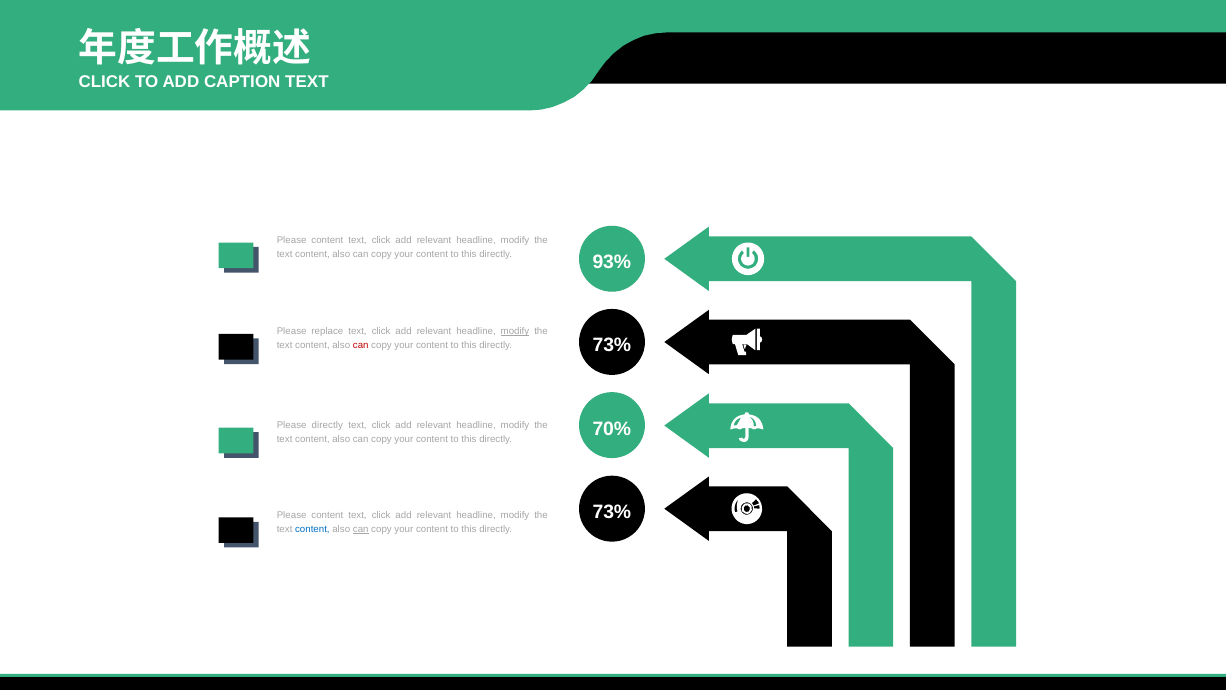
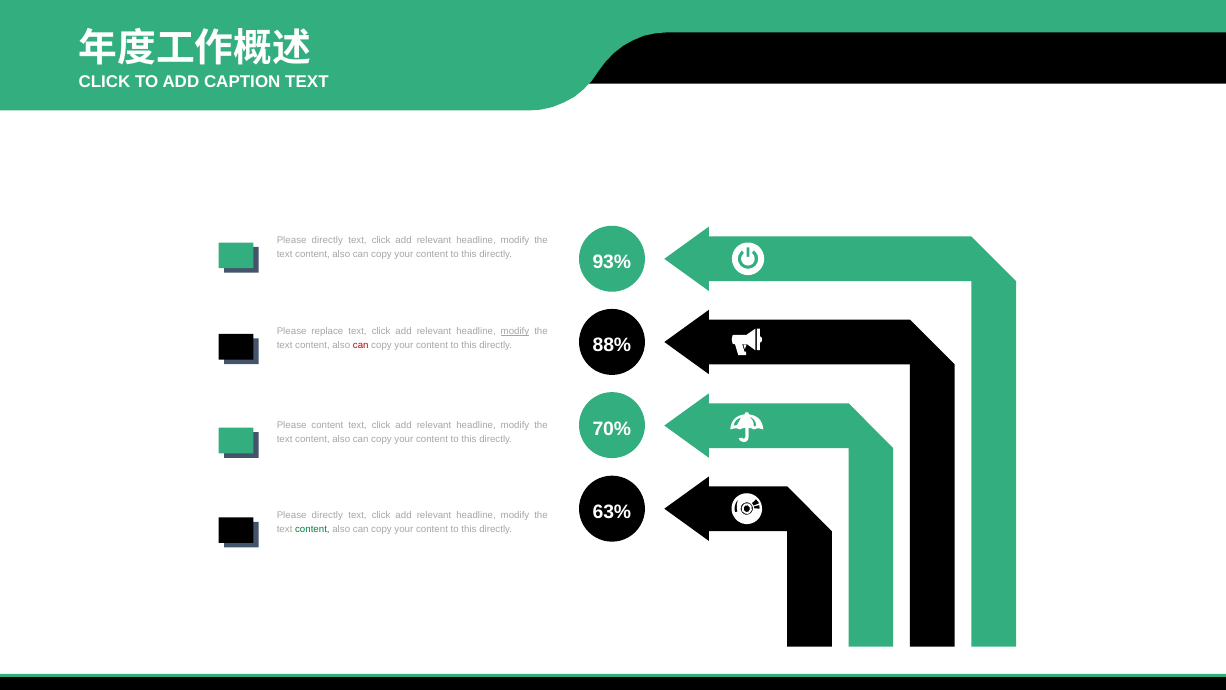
content: content -> directly (327, 240)
73%: 73% -> 88% (612, 345)
Please directly: directly -> content (327, 425)
73%: 73% -> 63% (612, 512)
content: content -> directly (327, 515)
content colour: blue -> green (312, 529)
can underline: present -> none (361, 529)
